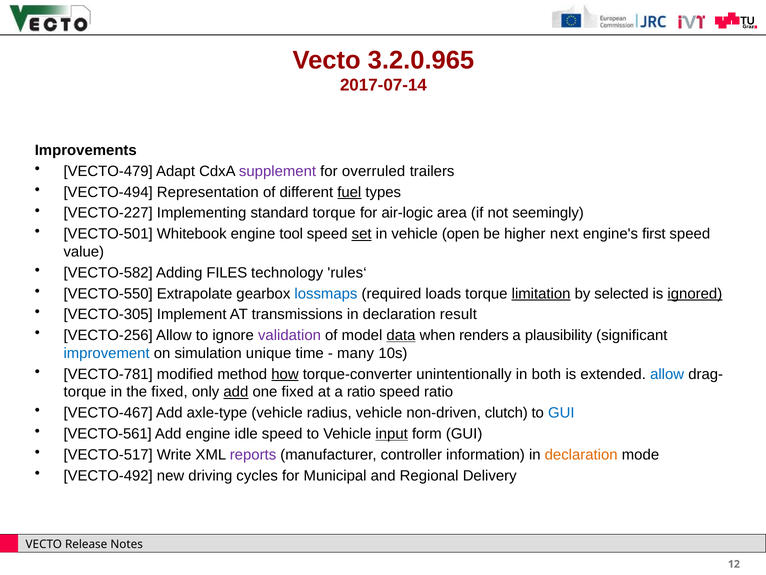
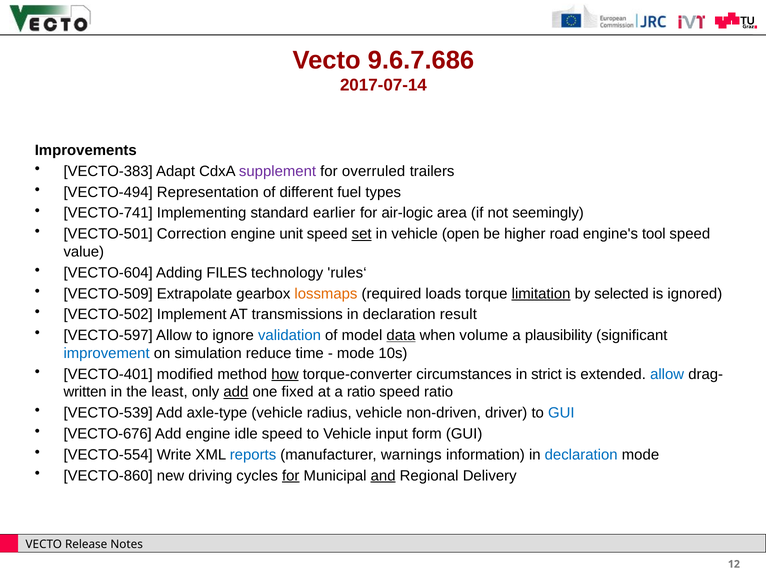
3.2.0.965: 3.2.0.965 -> 9.6.7.686 (421, 60)
VECTO-479: VECTO-479 -> VECTO-383 (108, 171)
fuel underline: present -> none (349, 192)
VECTO-227: VECTO-227 -> VECTO-741 (108, 213)
standard torque: torque -> earlier (334, 213)
Whitebook: Whitebook -> Correction (192, 234)
tool: tool -> unit (291, 234)
next: next -> road (564, 234)
first: first -> tool (654, 234)
VECTO-582: VECTO-582 -> VECTO-604 (108, 272)
VECTO-550: VECTO-550 -> VECTO-509 (108, 293)
lossmaps colour: blue -> orange (326, 293)
ignored underline: present -> none (695, 293)
VECTO-305: VECTO-305 -> VECTO-502 (108, 314)
VECTO-256: VECTO-256 -> VECTO-597 (108, 335)
validation colour: purple -> blue (290, 335)
renders: renders -> volume (484, 335)
unique: unique -> reduce (269, 353)
many: many -> mode (356, 353)
VECTO-781: VECTO-781 -> VECTO-401 (108, 374)
unintentionally: unintentionally -> circumstances (464, 374)
both: both -> strict (547, 374)
torque: torque -> written (85, 392)
the fixed: fixed -> least (170, 392)
VECTO-467: VECTO-467 -> VECTO-539 (108, 413)
clutch: clutch -> driver (506, 413)
VECTO-561: VECTO-561 -> VECTO-676 (108, 433)
input underline: present -> none (392, 433)
VECTO-517: VECTO-517 -> VECTO-554 (108, 454)
reports colour: purple -> blue (253, 454)
controller: controller -> warnings (411, 454)
declaration colour: orange -> blue (581, 454)
VECTO-492: VECTO-492 -> VECTO-860 (108, 475)
for underline: none -> present (291, 475)
and underline: none -> present (383, 475)
